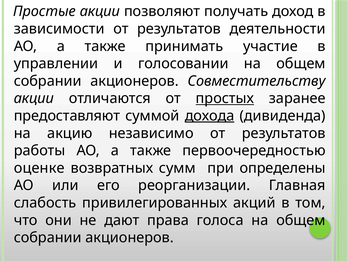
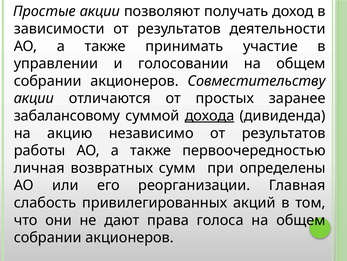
простых underline: present -> none (225, 98)
предоставляют: предоставляют -> забалансовому (67, 115)
оценке: оценке -> личная (39, 168)
